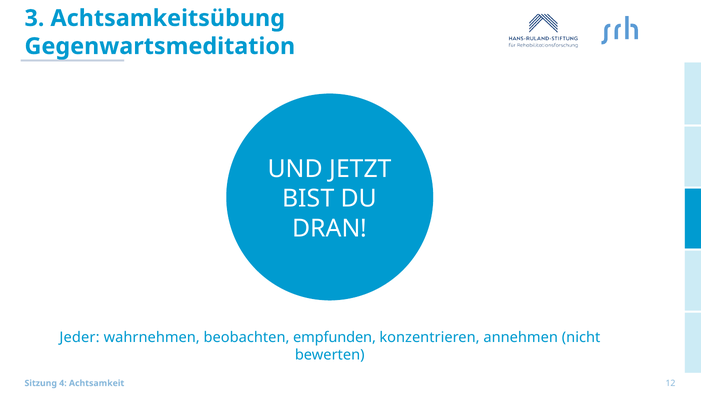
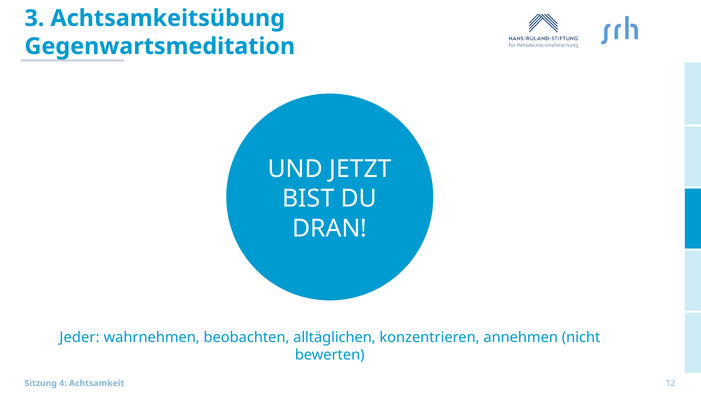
empfunden: empfunden -> alltäglichen (334, 338)
